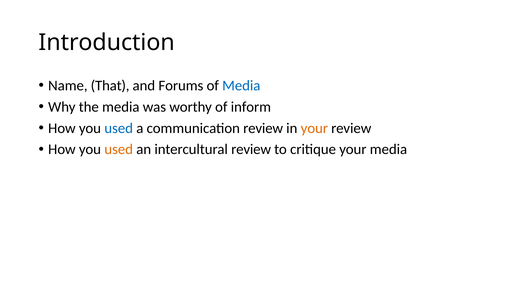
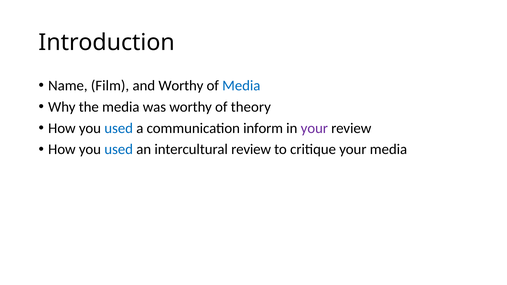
That: That -> Film (110, 86)
and Forums: Forums -> Worthy (181, 86)
inform: inform -> theory (251, 107)
communication review: review -> inform (263, 128)
your colour: orange -> purple (314, 128)
used colour: orange -> blue (119, 149)
